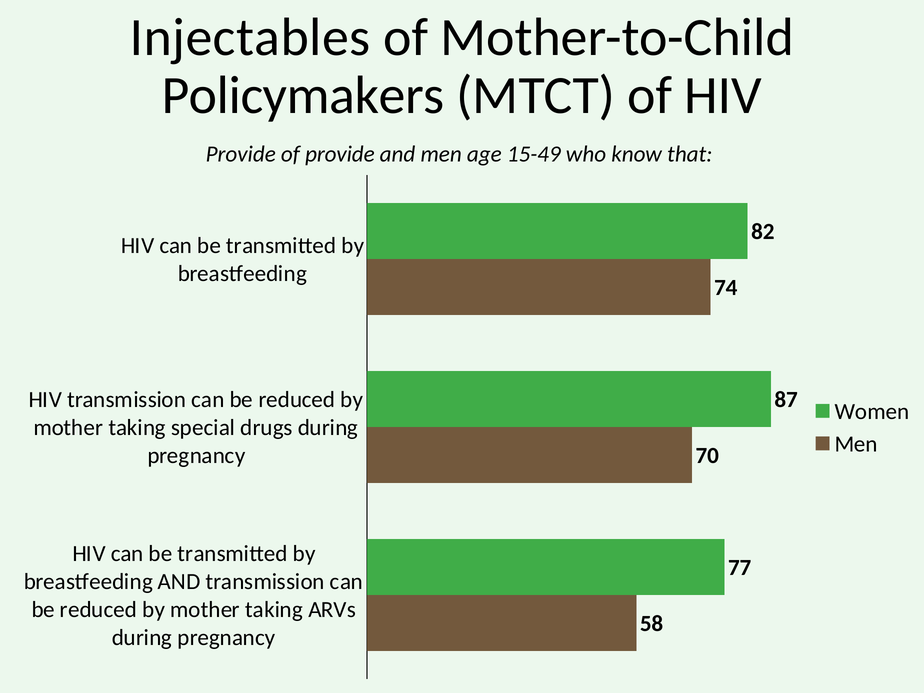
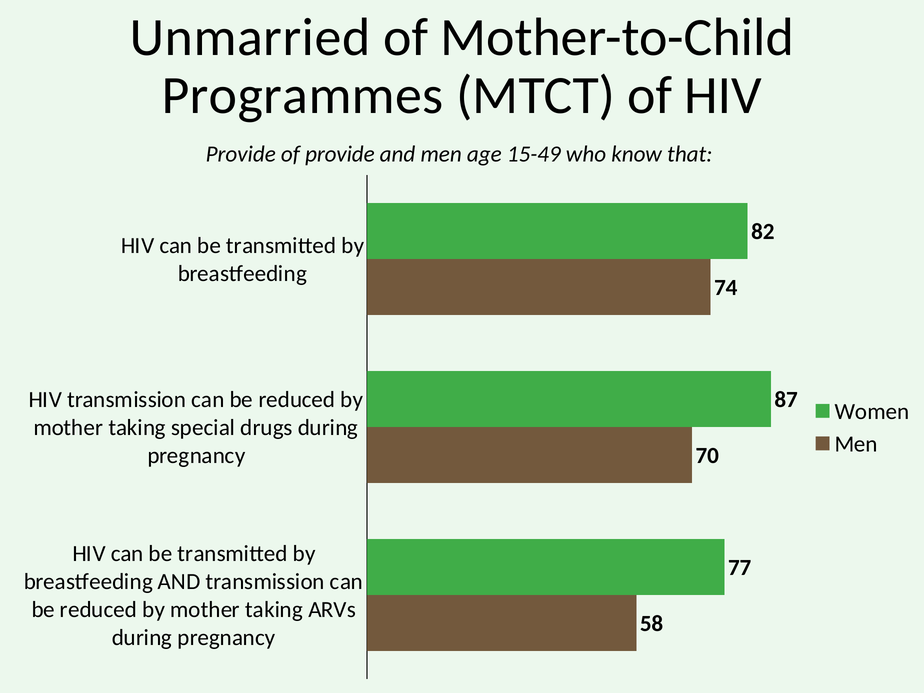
Injectables: Injectables -> Unmarried (250, 38)
Policymakers: Policymakers -> Programmes (303, 96)
